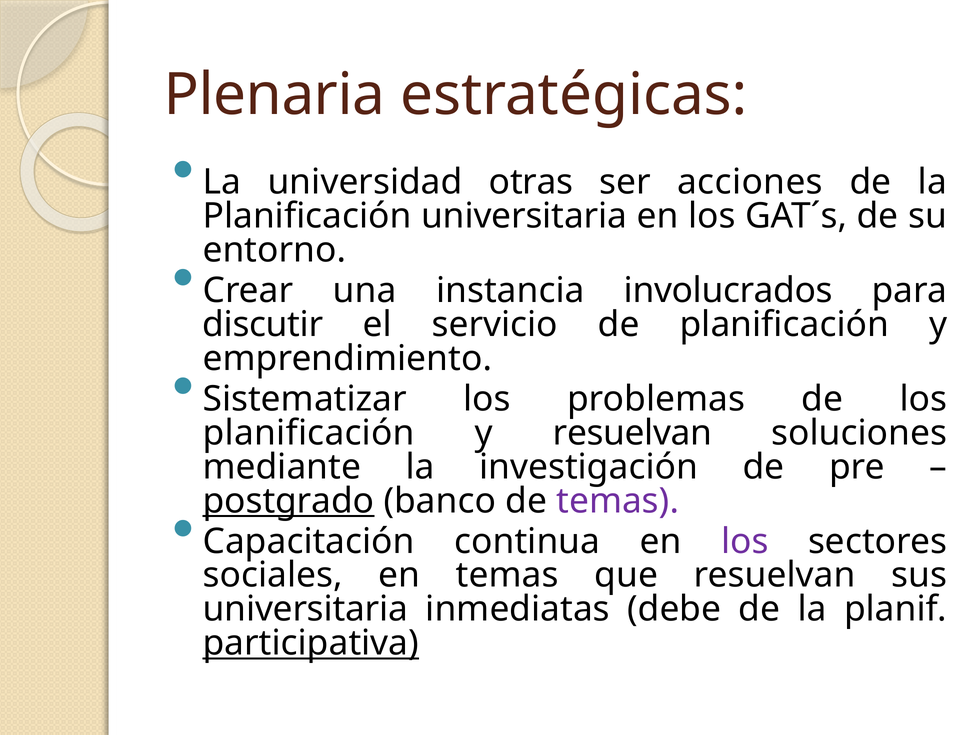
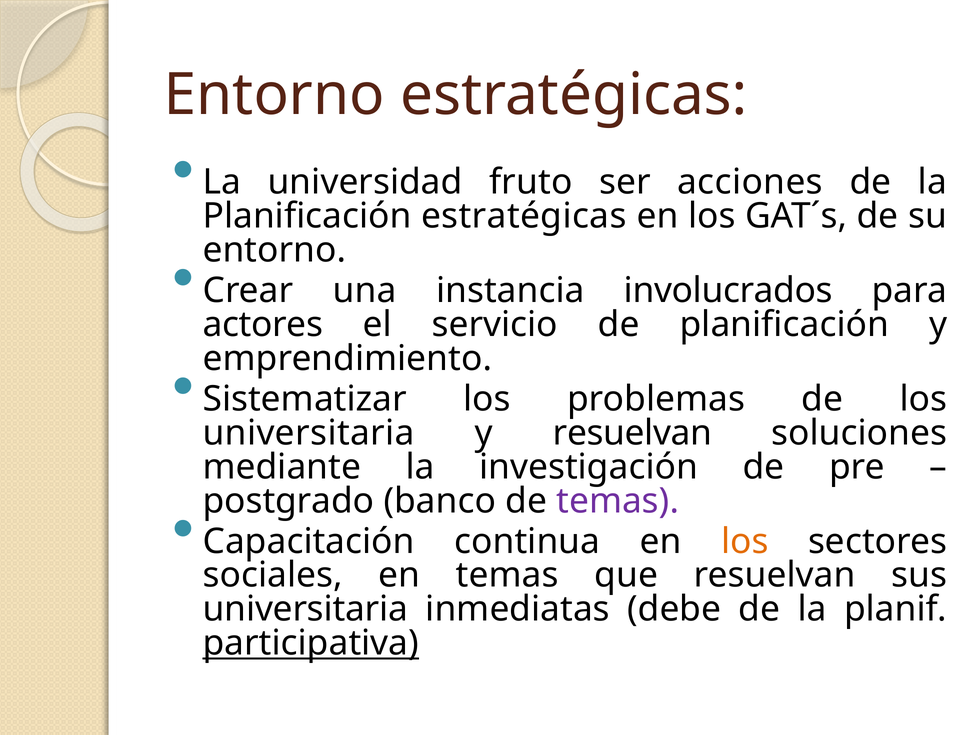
Plenaria: Plenaria -> Entorno (274, 95)
otras: otras -> fruto (531, 182)
Planificación universitaria: universitaria -> estratégicas (524, 216)
discutir: discutir -> actores (263, 325)
planificación: planificación -> universitaria (309, 433)
postgrado underline: present -> none (289, 501)
los colour: purple -> orange (745, 541)
